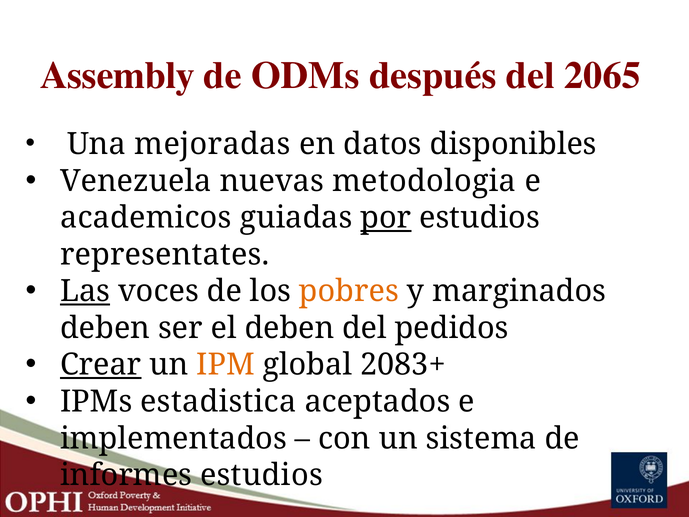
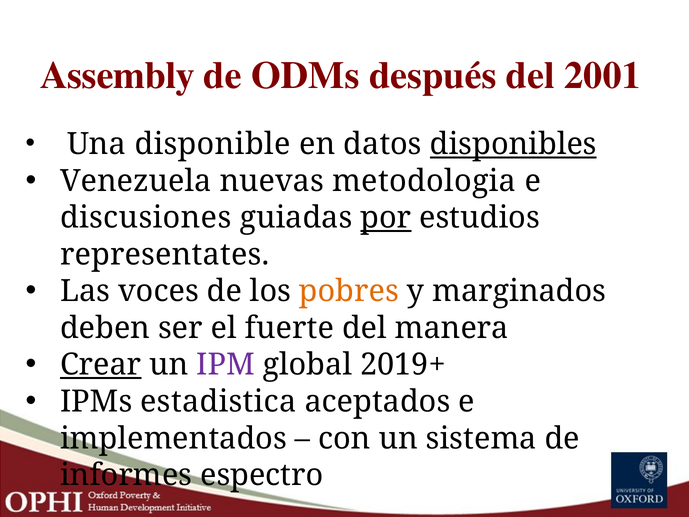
2065: 2065 -> 2001 (603, 76)
mejoradas: mejoradas -> disponible (212, 144)
disponibles underline: none -> present (513, 144)
academicos: academicos -> discusiones (146, 218)
Las underline: present -> none (85, 291)
el deben: deben -> fuerte (289, 328)
pedidos: pedidos -> manera (452, 328)
IPM colour: orange -> purple (226, 365)
2083+: 2083+ -> 2019+ (403, 365)
informes estudios: estudios -> espectro (262, 475)
